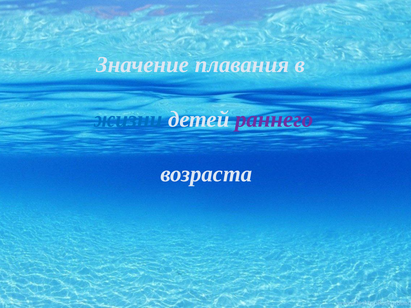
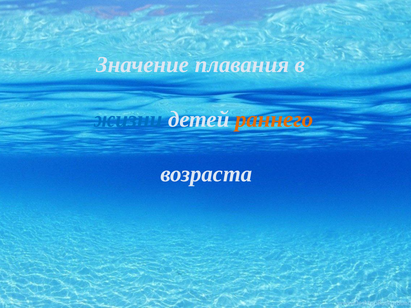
раннего colour: purple -> orange (274, 119)
